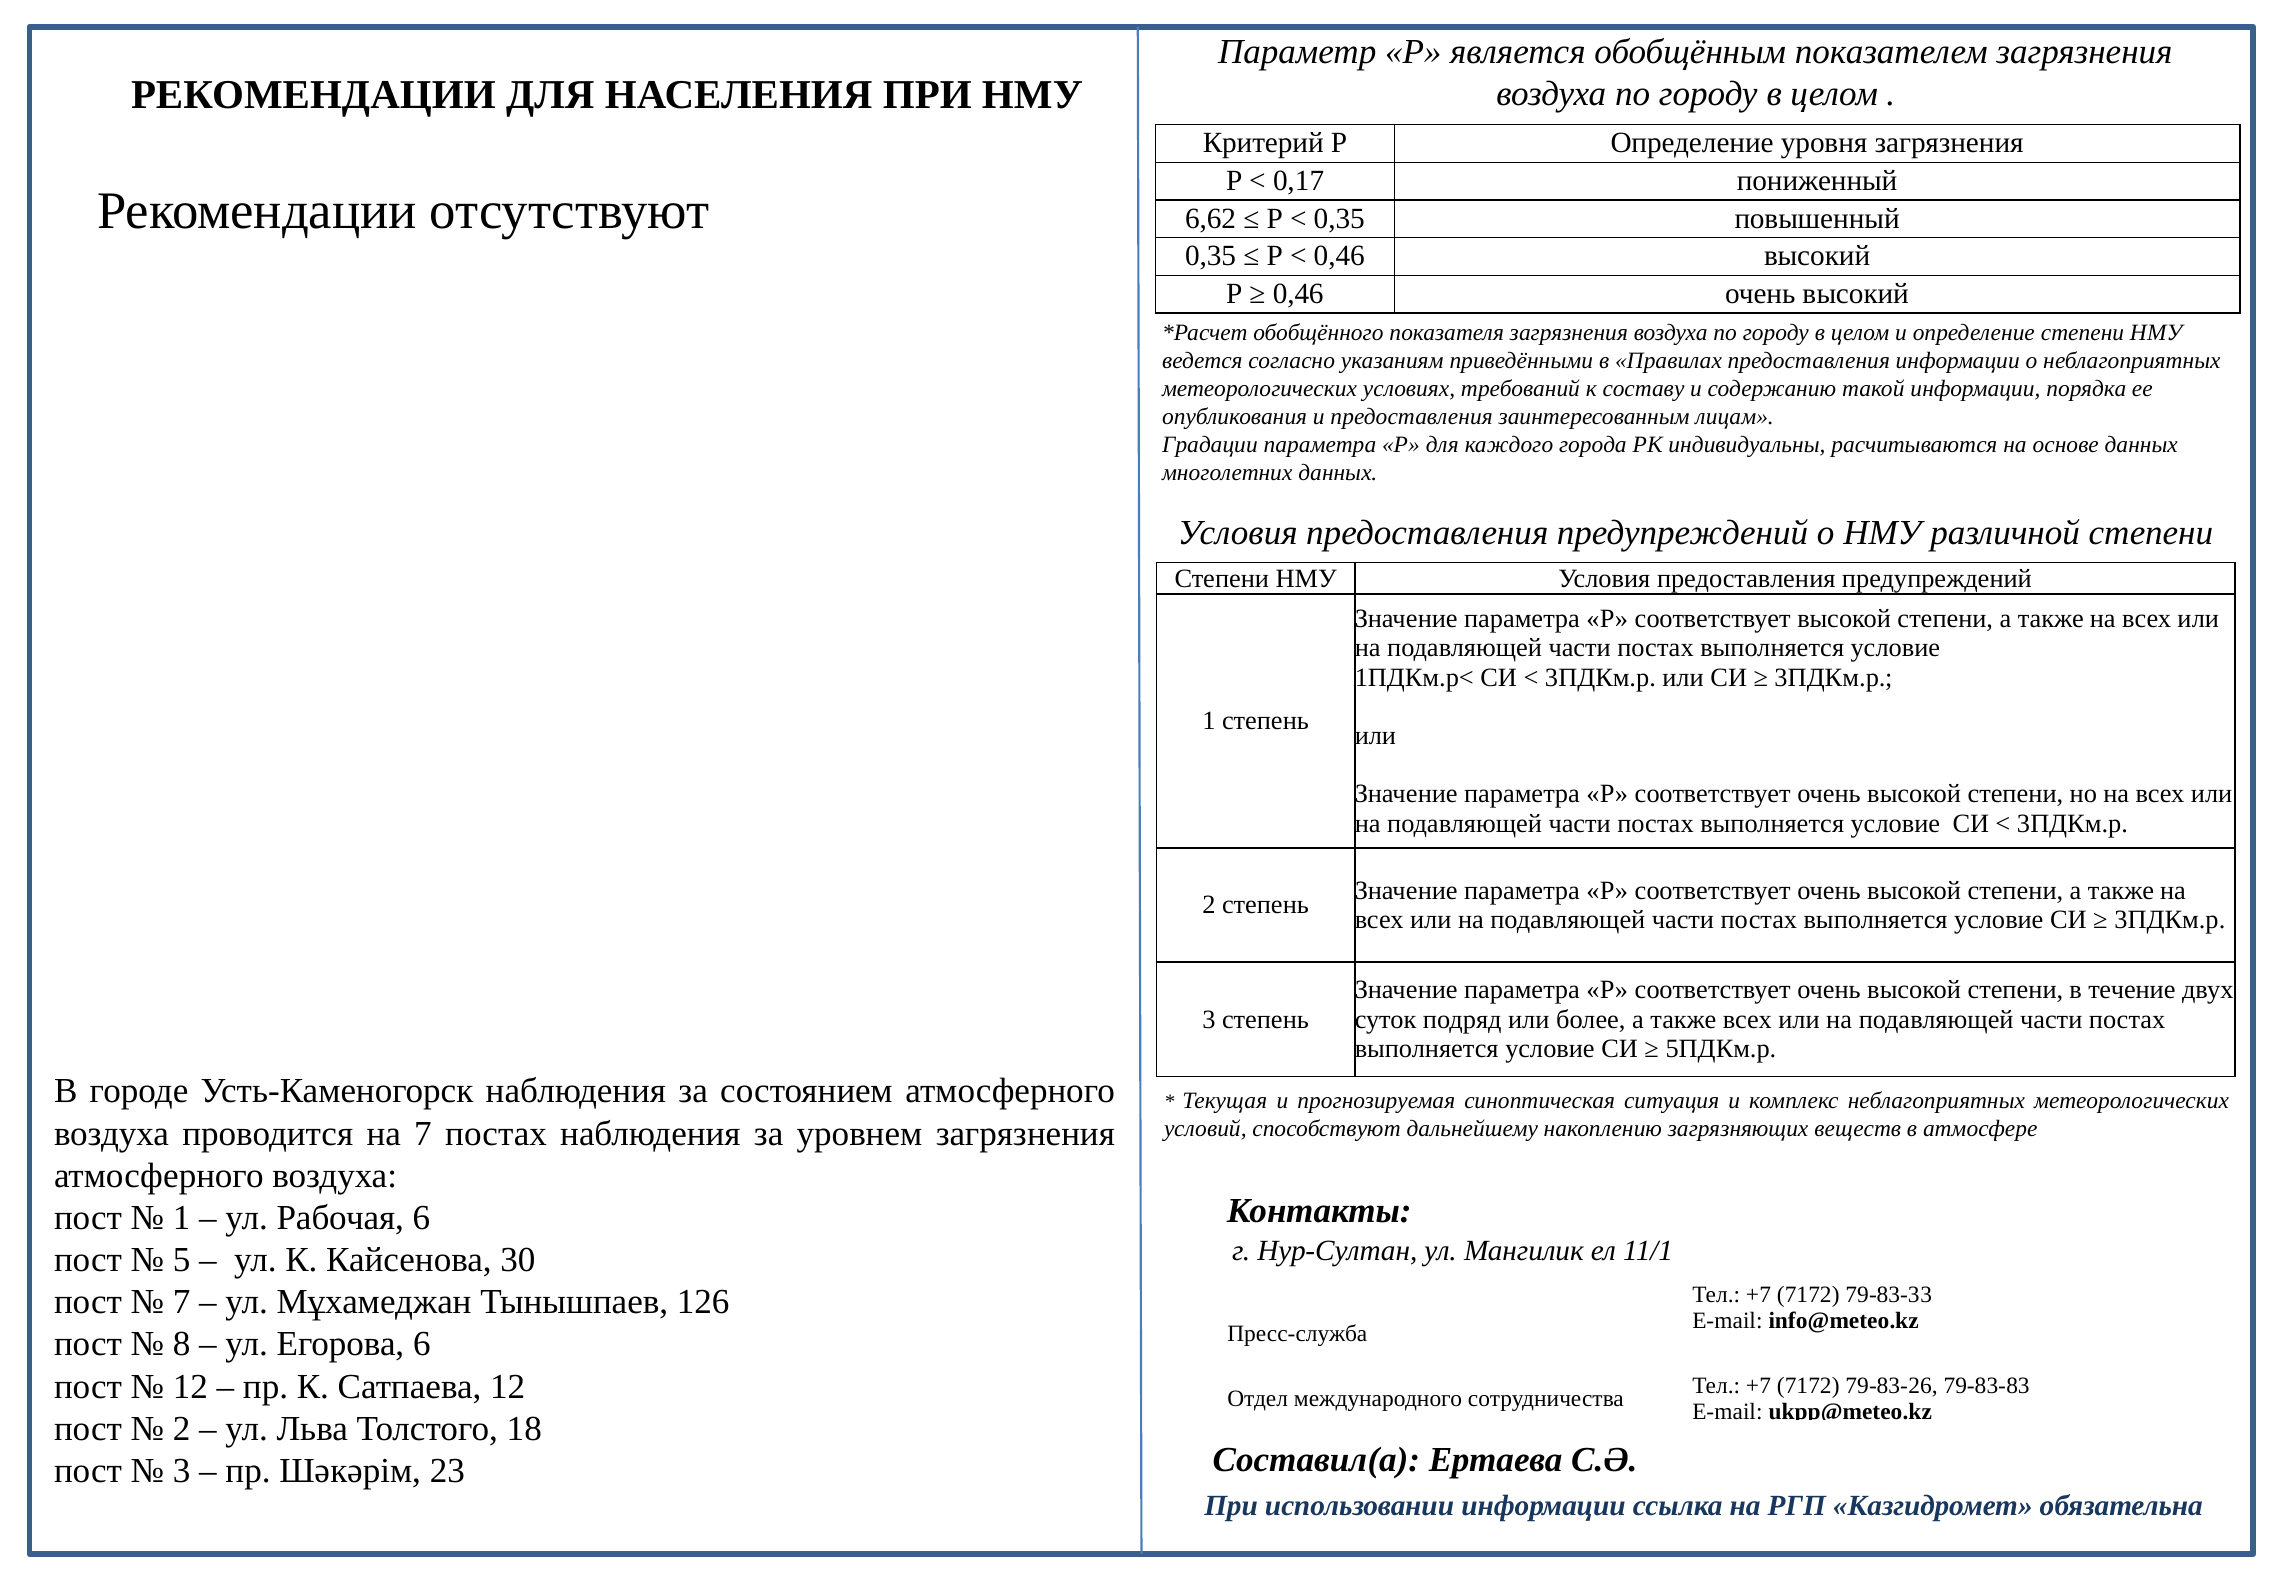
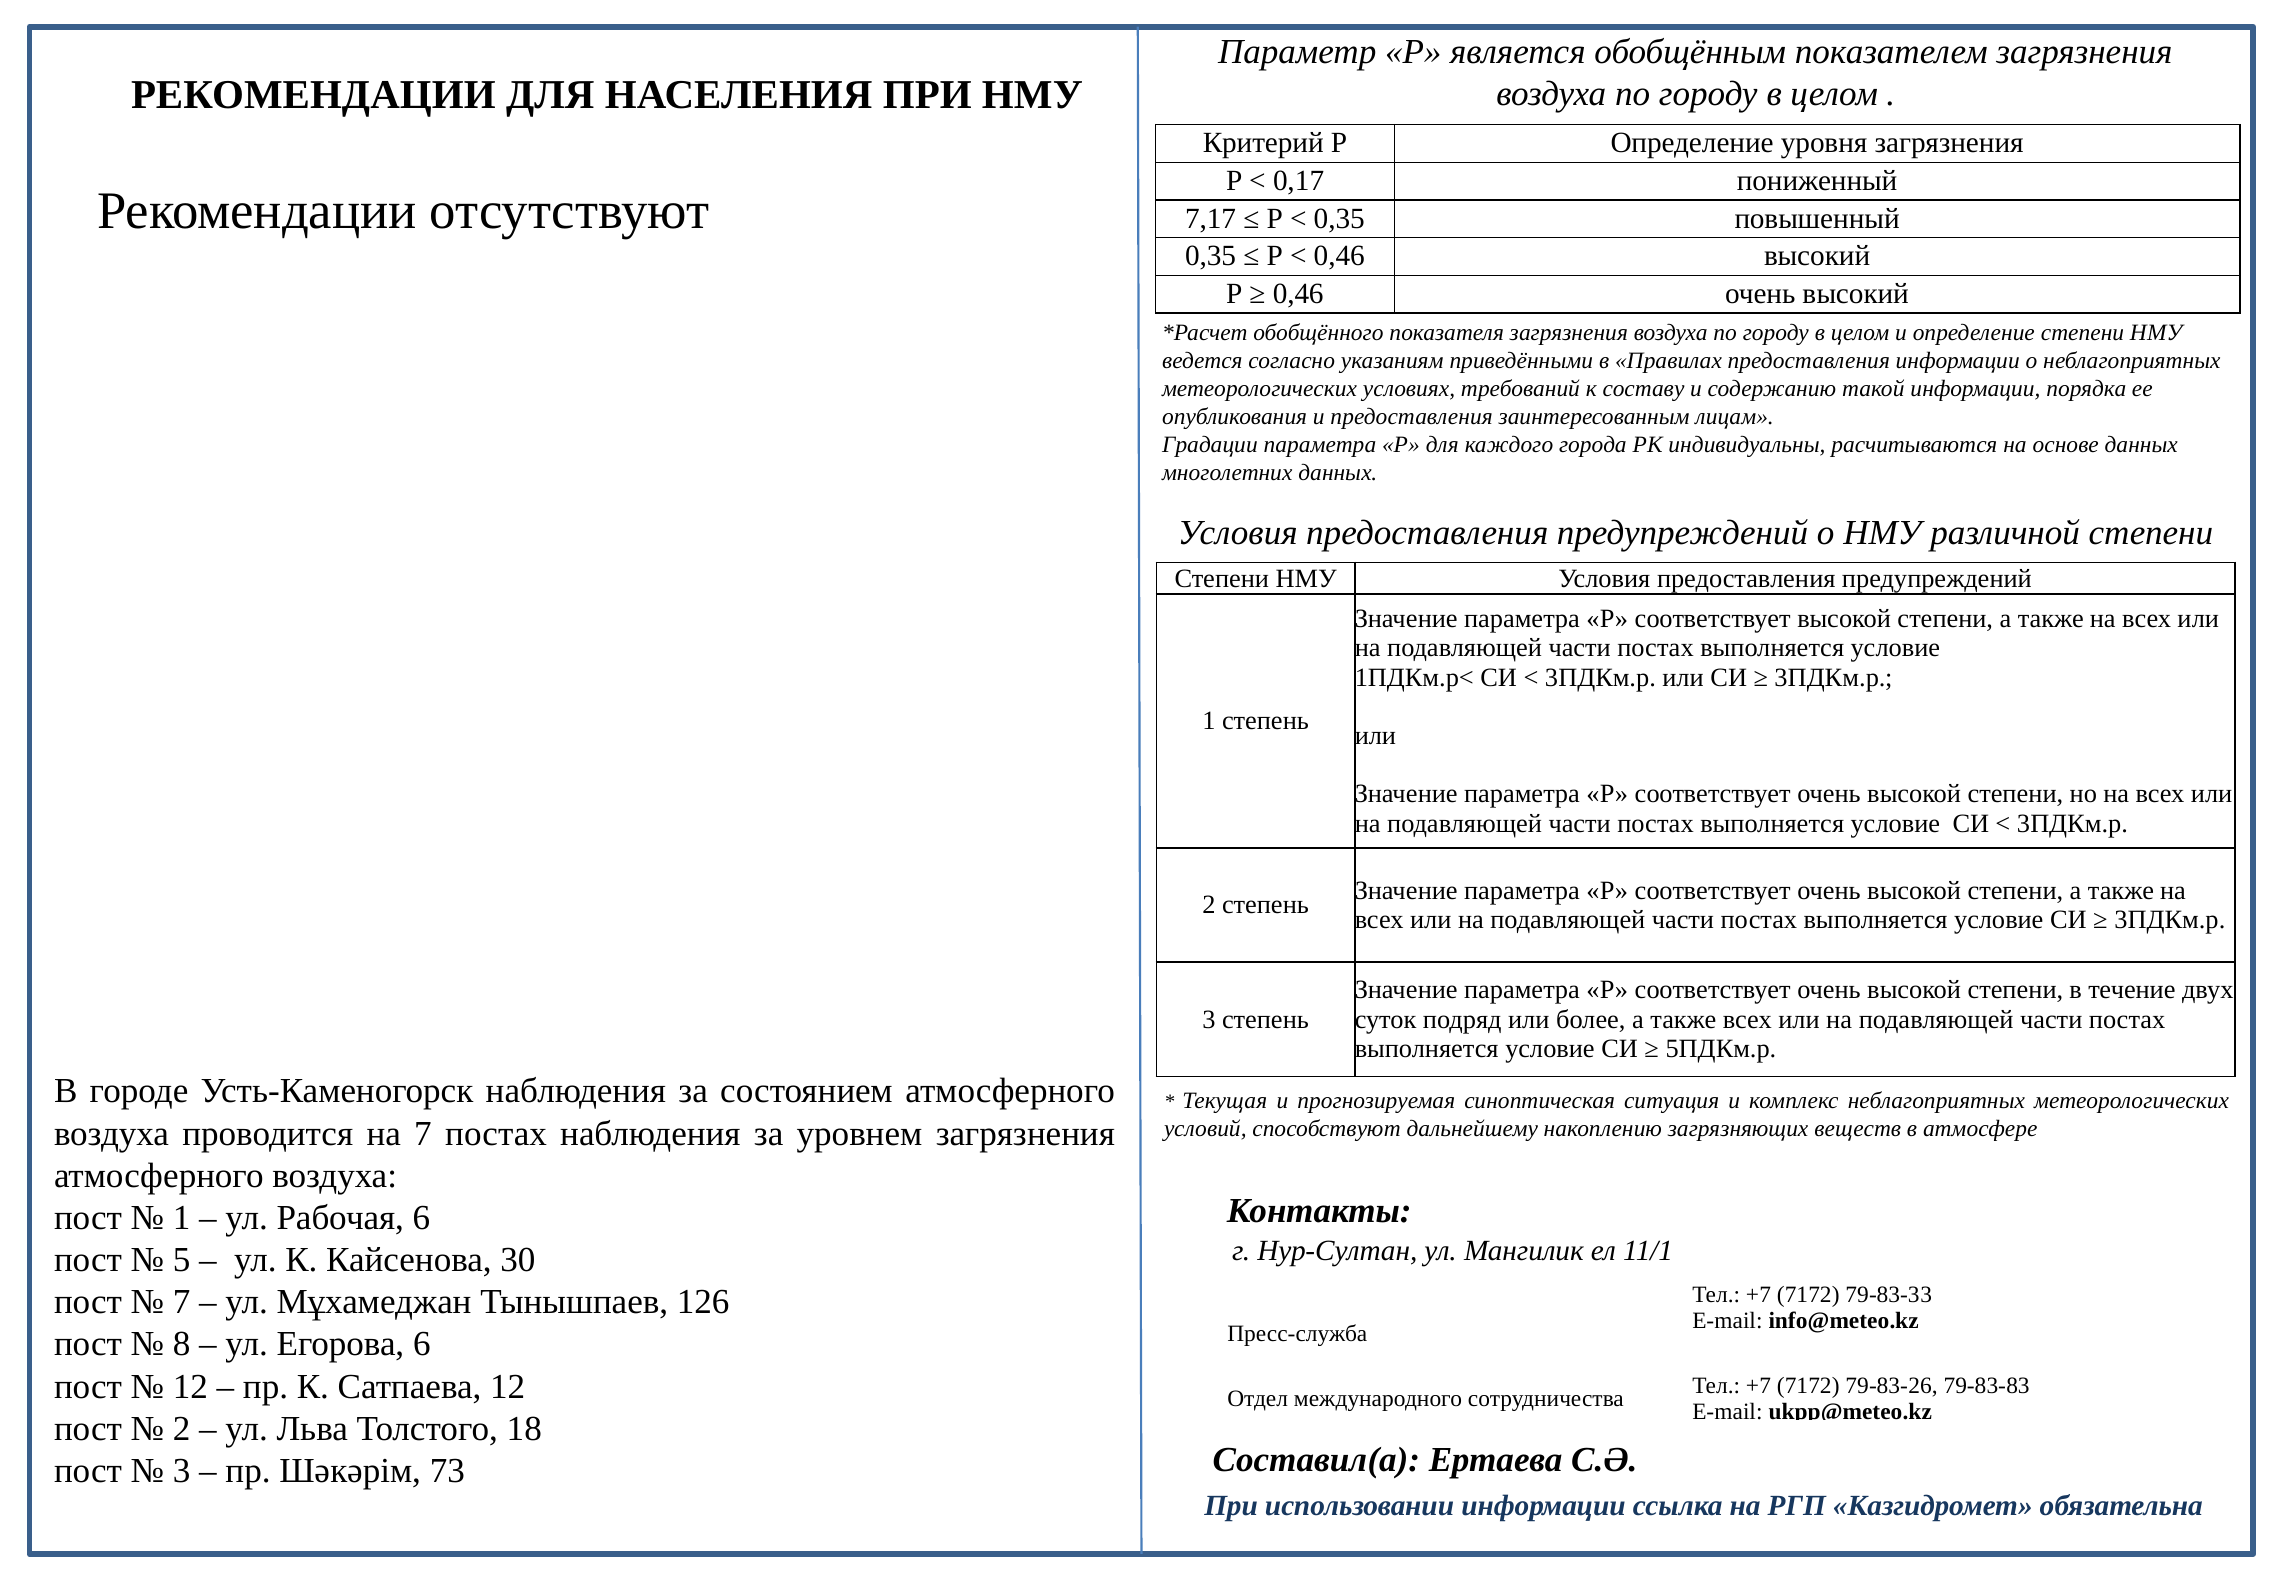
6,62: 6,62 -> 7,17 (1211, 218)
23: 23 -> 73 (447, 1470)
